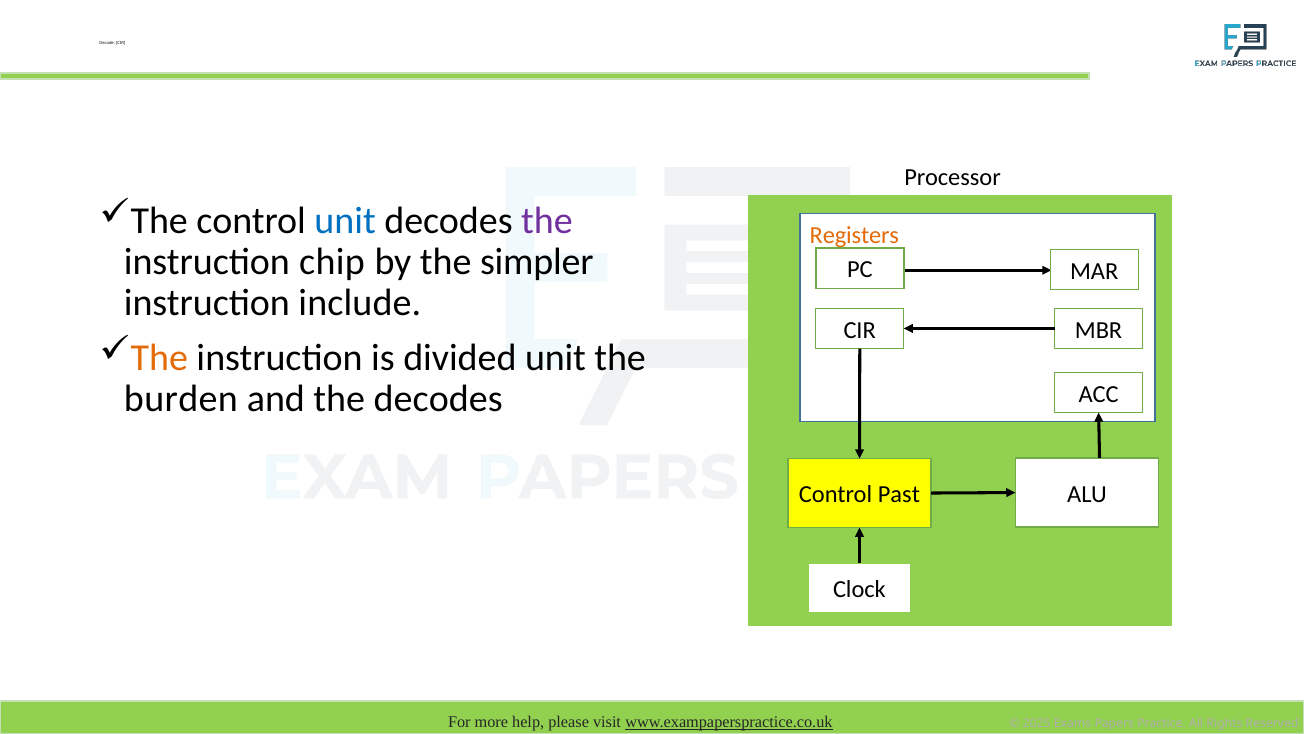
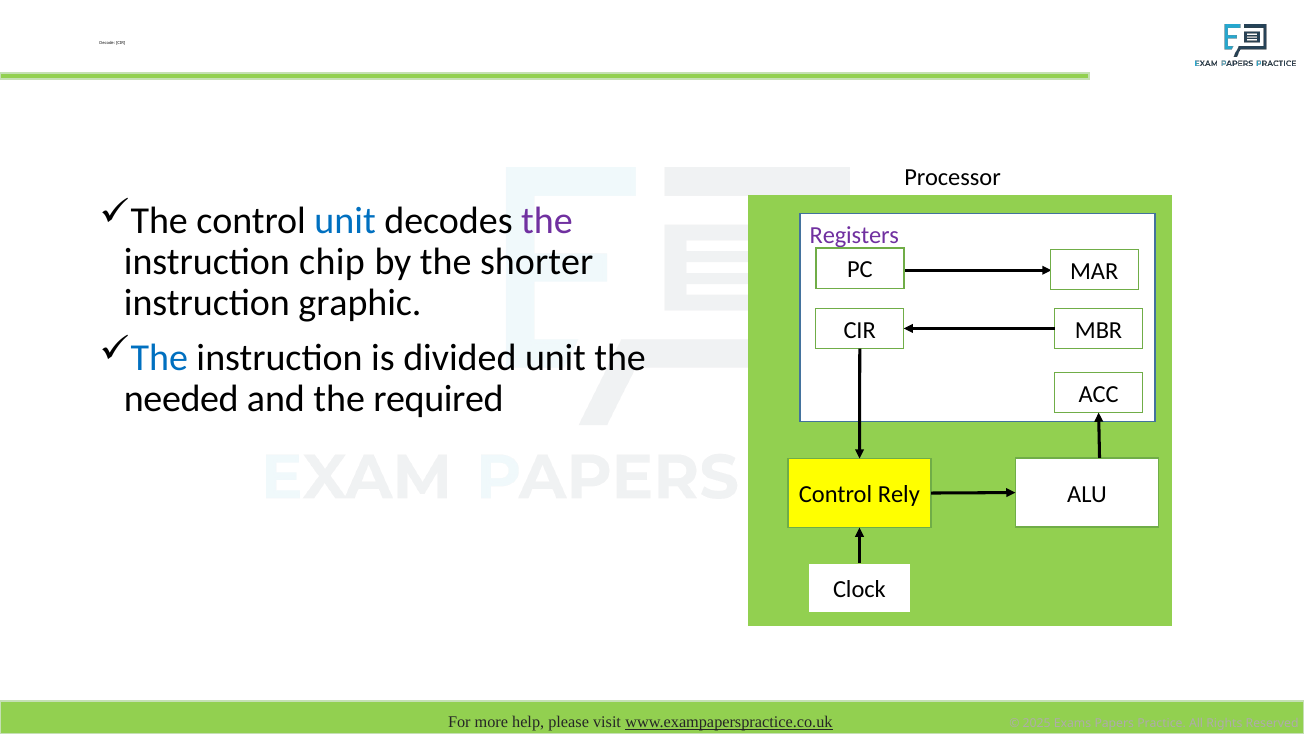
Registers colour: orange -> purple (854, 235)
simpler: simpler -> shorter (537, 262)
include: include -> graphic (360, 303)
The colour: orange -> blue (159, 357)
burden: burden -> needed (181, 398)
the decodes: decodes -> required (438, 398)
Past: Past -> Rely (899, 494)
